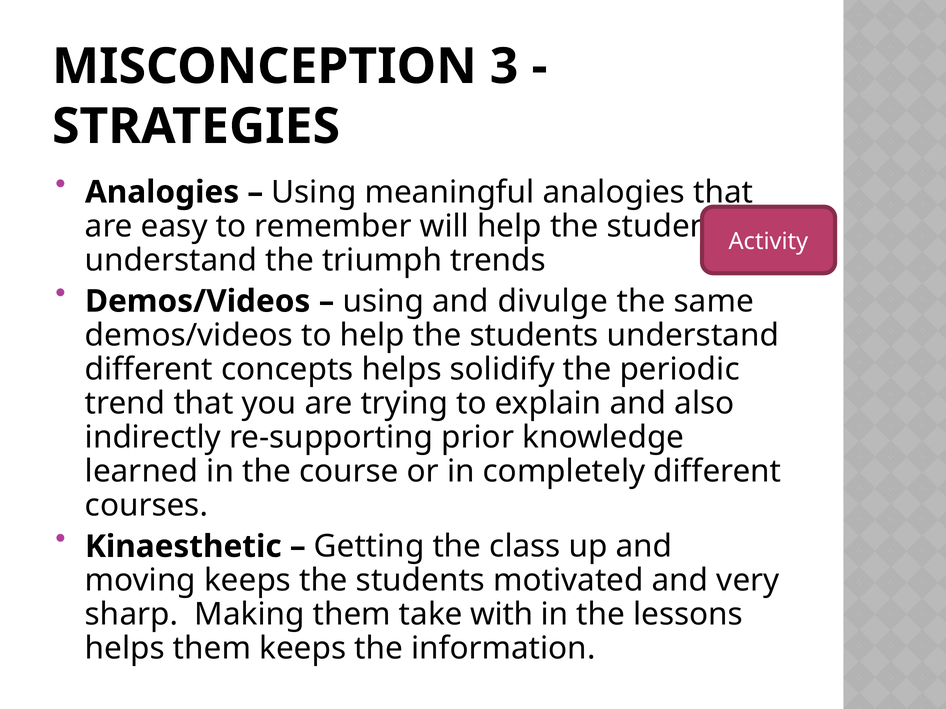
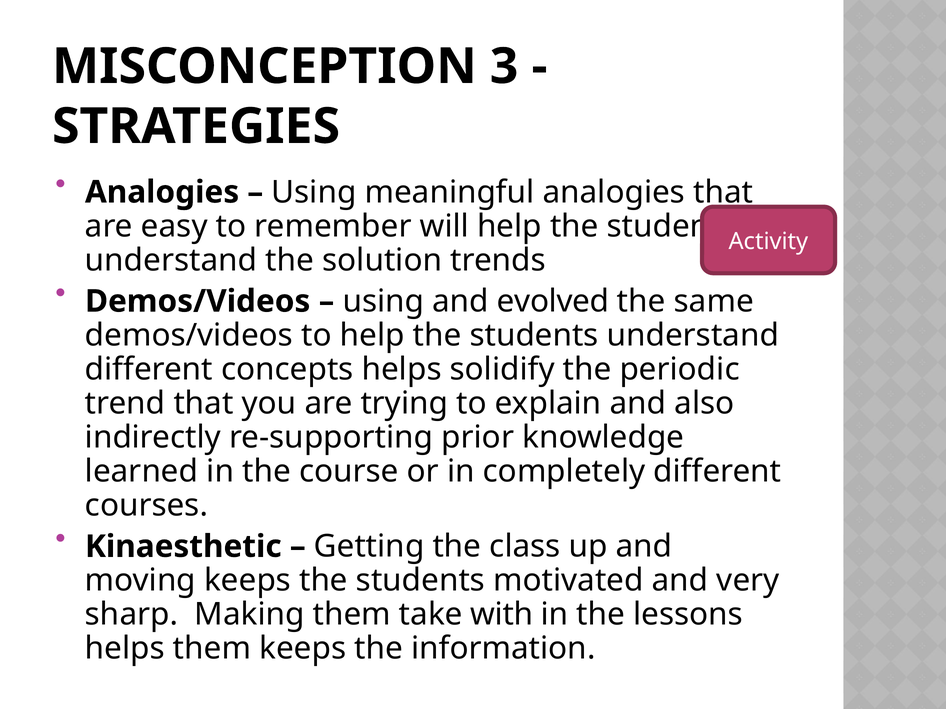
triumph: triumph -> solution (382, 260)
divulge: divulge -> evolved (553, 302)
